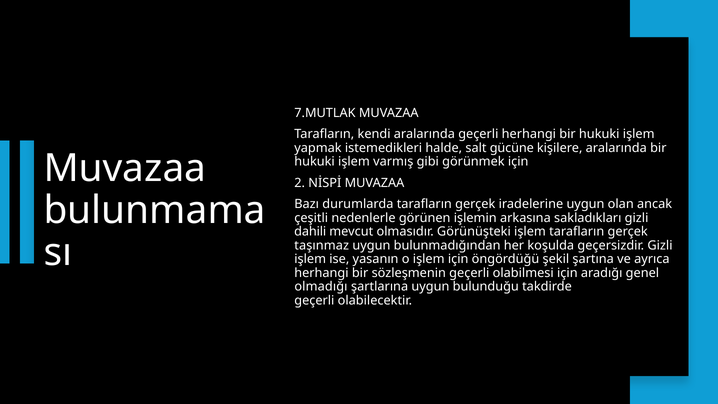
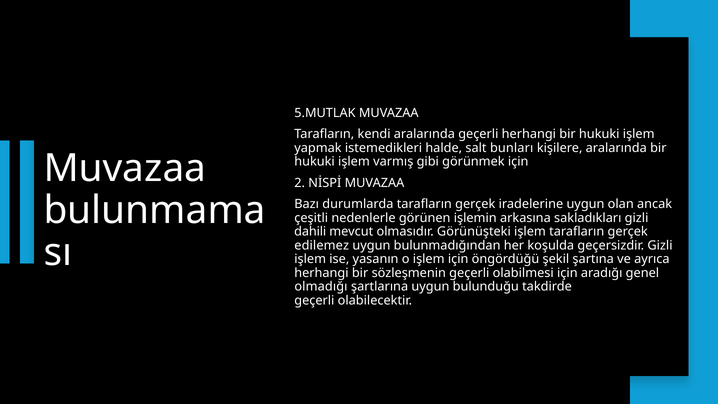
7.MUTLAK: 7.MUTLAK -> 5.MUTLAK (325, 113)
gücüne: gücüne -> bunları (512, 148)
taşınmaz: taşınmaz -> edilemez (322, 245)
